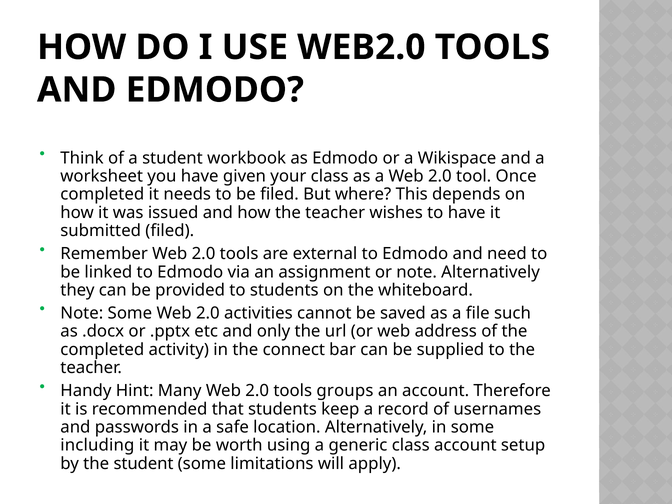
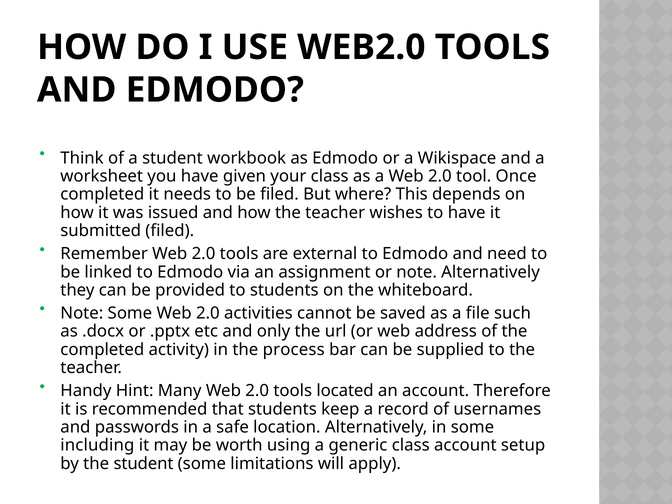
connect: connect -> process (294, 350)
groups: groups -> located (345, 391)
